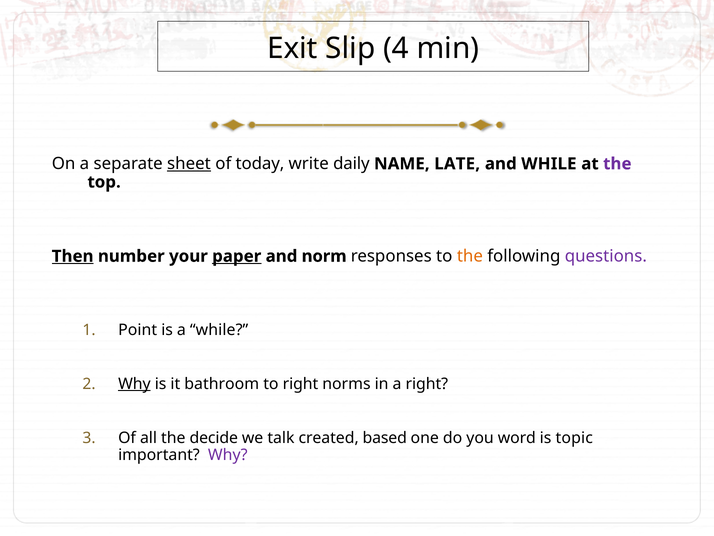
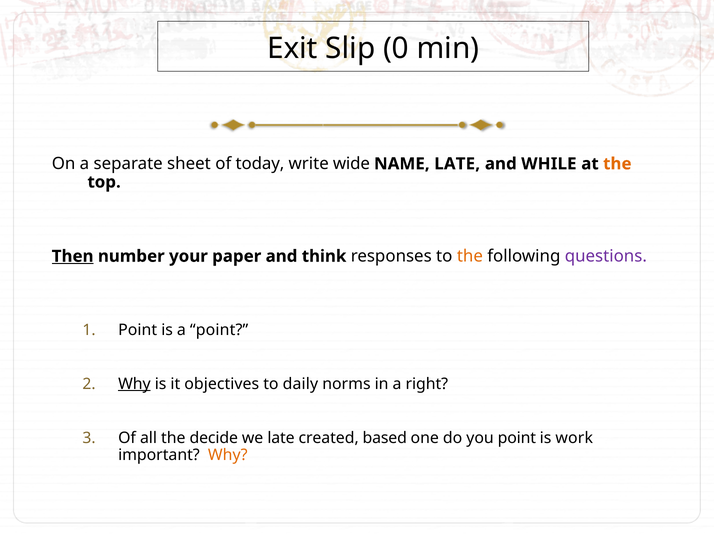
4: 4 -> 0 (396, 48)
sheet underline: present -> none (189, 164)
daily: daily -> wide (351, 164)
the colour: purple -> orange (617, 164)
paper underline: present -> none (237, 256)
norm: norm -> think (324, 256)
a while: while -> point (219, 329)
bathroom: bathroom -> objectives (222, 383)
to right: right -> daily (300, 383)
we talk: talk -> late (281, 437)
you word: word -> point (517, 437)
topic: topic -> work (574, 437)
Why colour: purple -> orange (228, 455)
